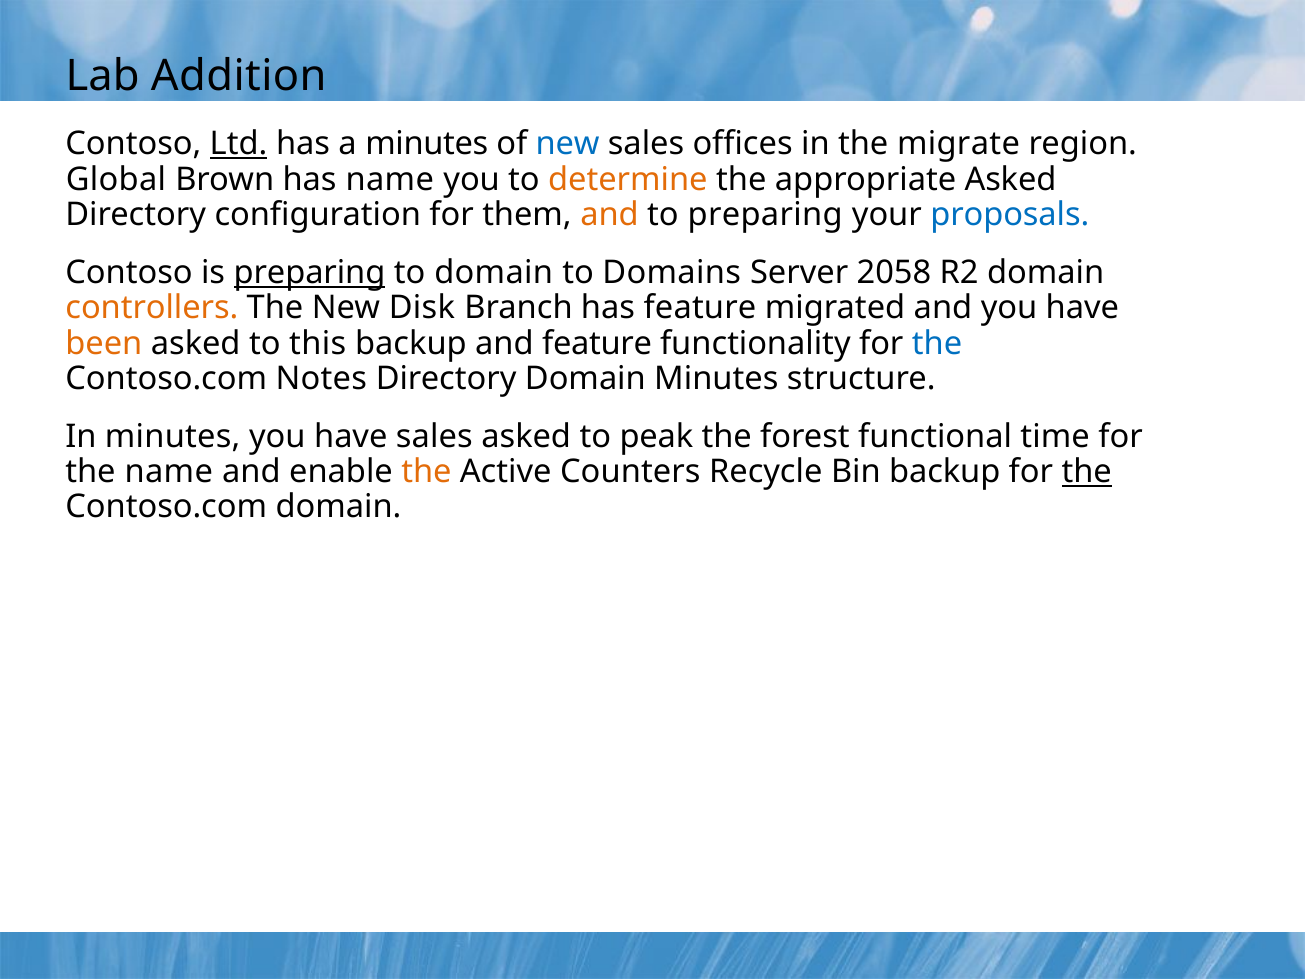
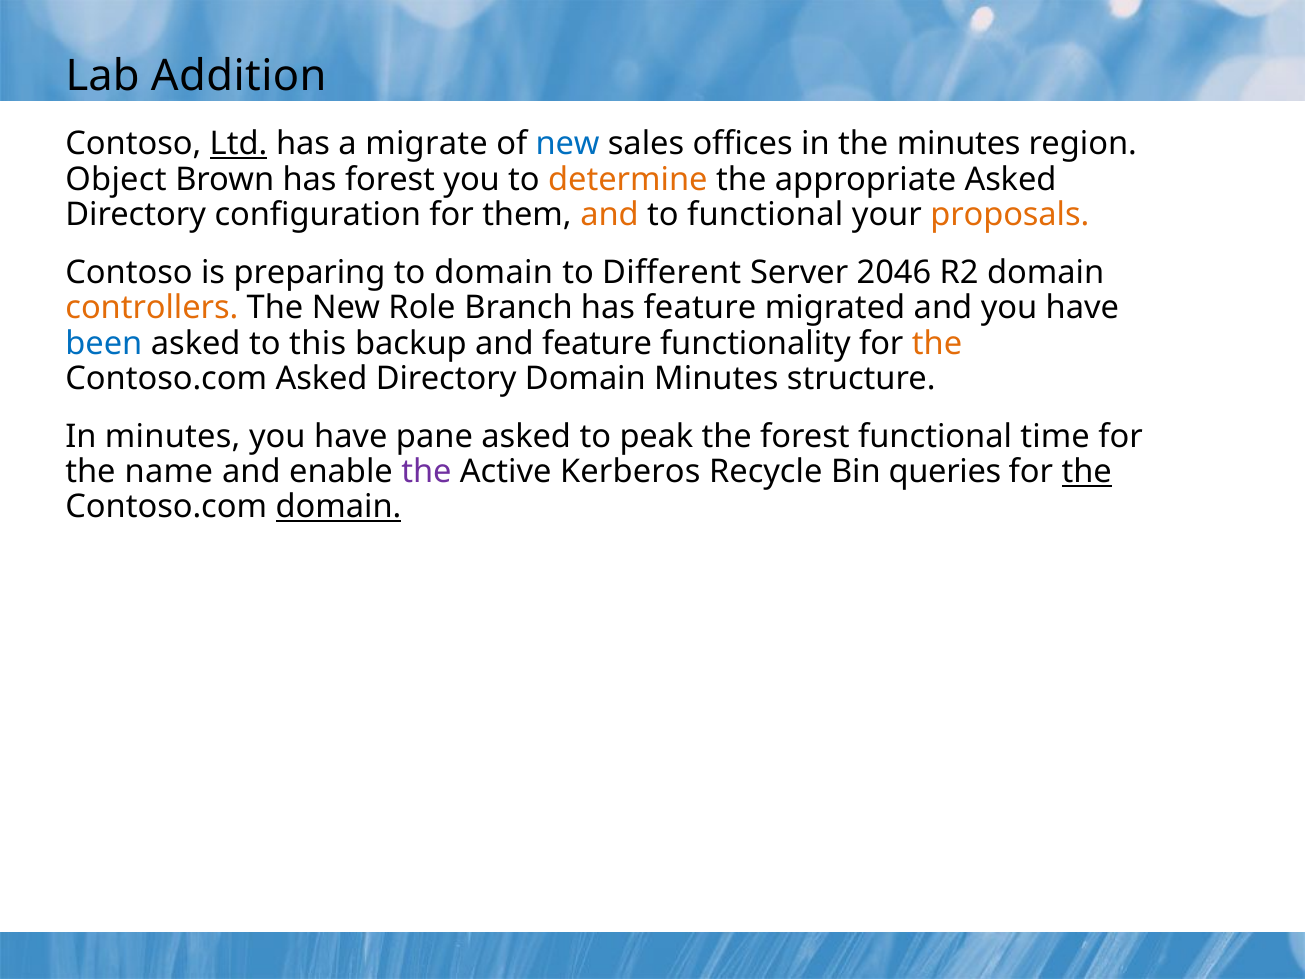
a minutes: minutes -> migrate (427, 144)
the migrate: migrate -> minutes (959, 144)
Global: Global -> Object (116, 179)
has name: name -> forest (390, 179)
to preparing: preparing -> functional (765, 215)
proposals colour: blue -> orange (1010, 215)
preparing underline: present -> none (309, 273)
Domains: Domains -> Different (672, 273)
2058: 2058 -> 2046 (894, 273)
Disk: Disk -> Role (422, 308)
been colour: orange -> blue (104, 343)
the colour: blue -> orange (937, 343)
Contoso.com Notes: Notes -> Asked (321, 378)
have sales: sales -> pane (434, 437)
the colour: orange -> purple (426, 472)
Counters: Counters -> Kerberos (630, 472)
Bin backup: backup -> queries (945, 472)
domain underline: none -> present (339, 507)
